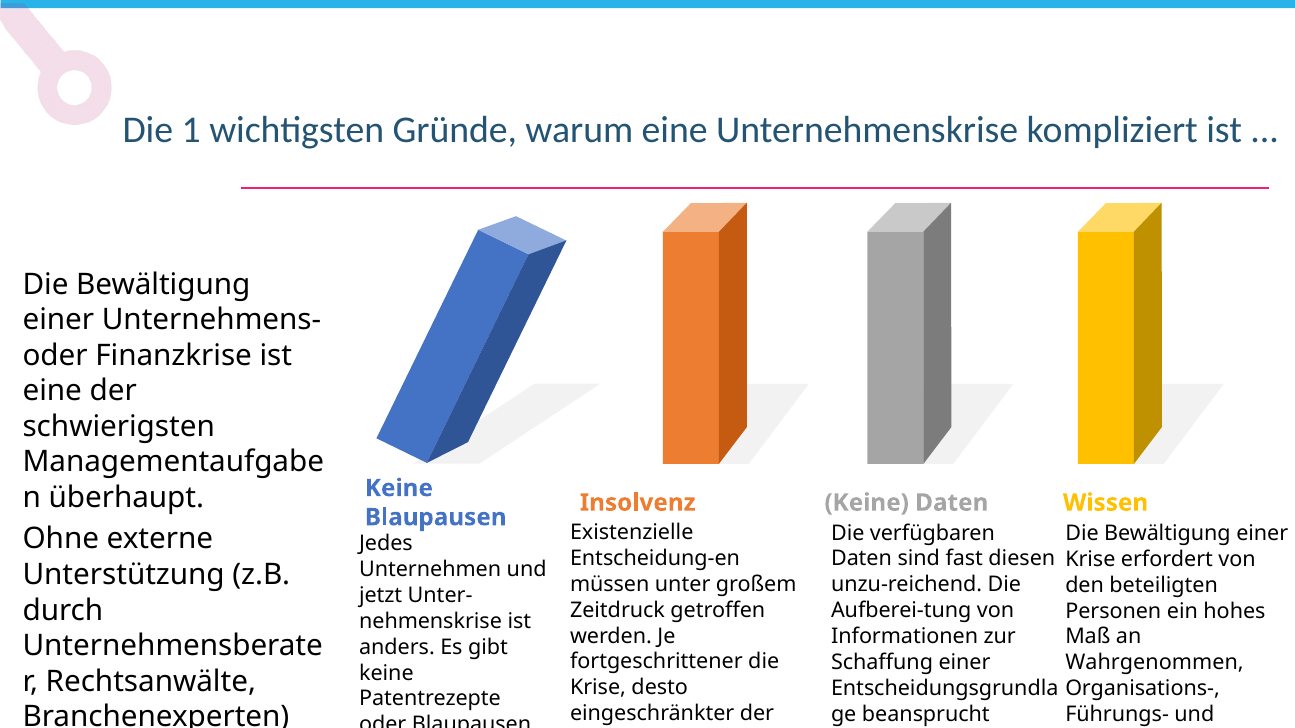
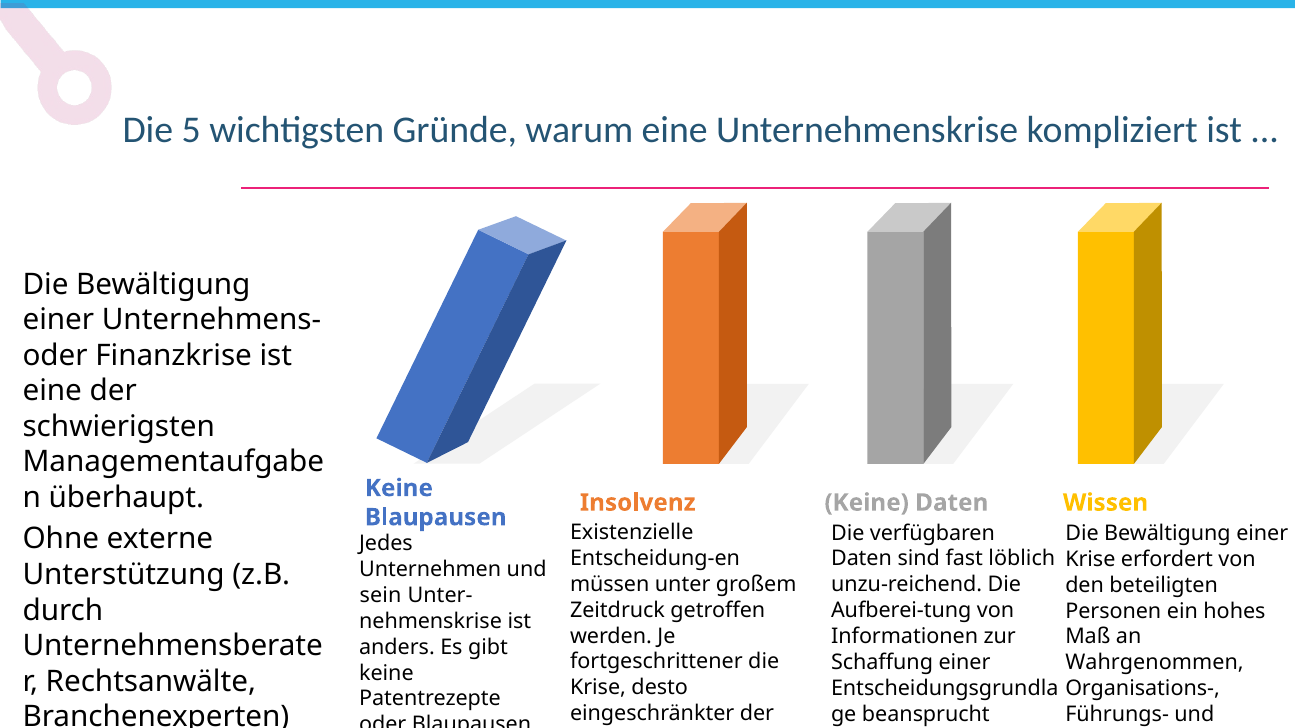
1: 1 -> 5 (191, 130)
diesen: diesen -> löblich (1022, 559)
jetzt: jetzt -> sein (381, 596)
